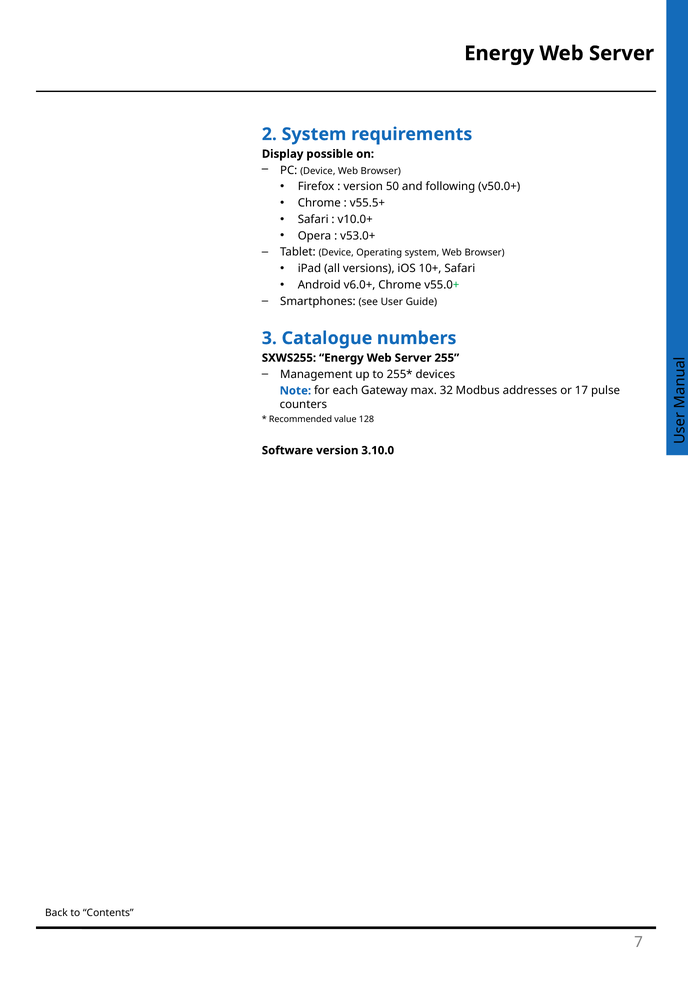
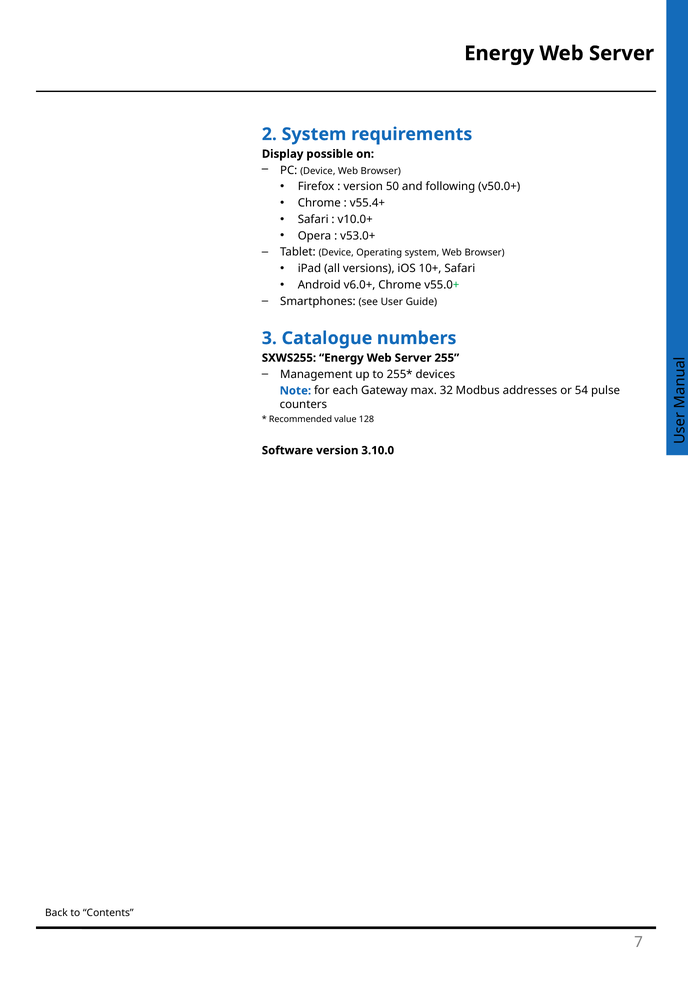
v55.5+: v55.5+ -> v55.4+ (367, 203)
17: 17 -> 54 (581, 391)
